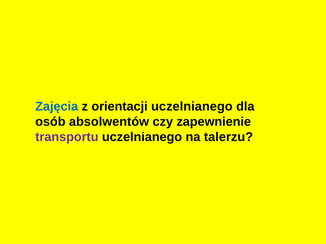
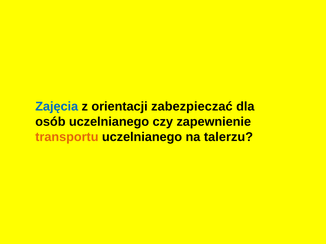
orientacji uczelnianego: uczelnianego -> zabezpieczać (192, 107)
osób absolwentów: absolwentów -> uczelnianego (109, 122)
transportu colour: purple -> orange (67, 137)
